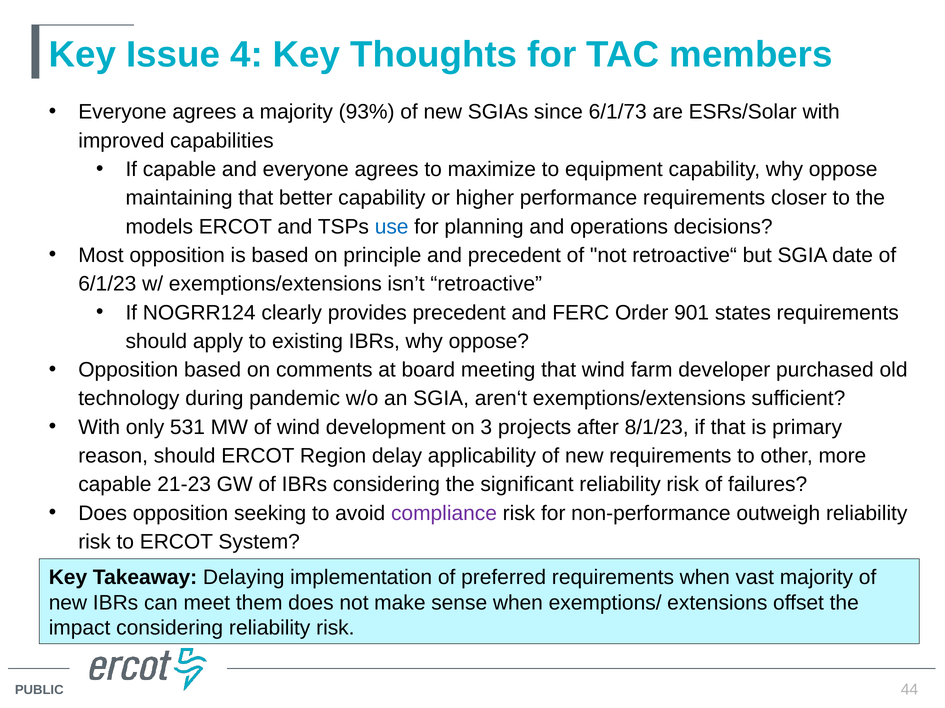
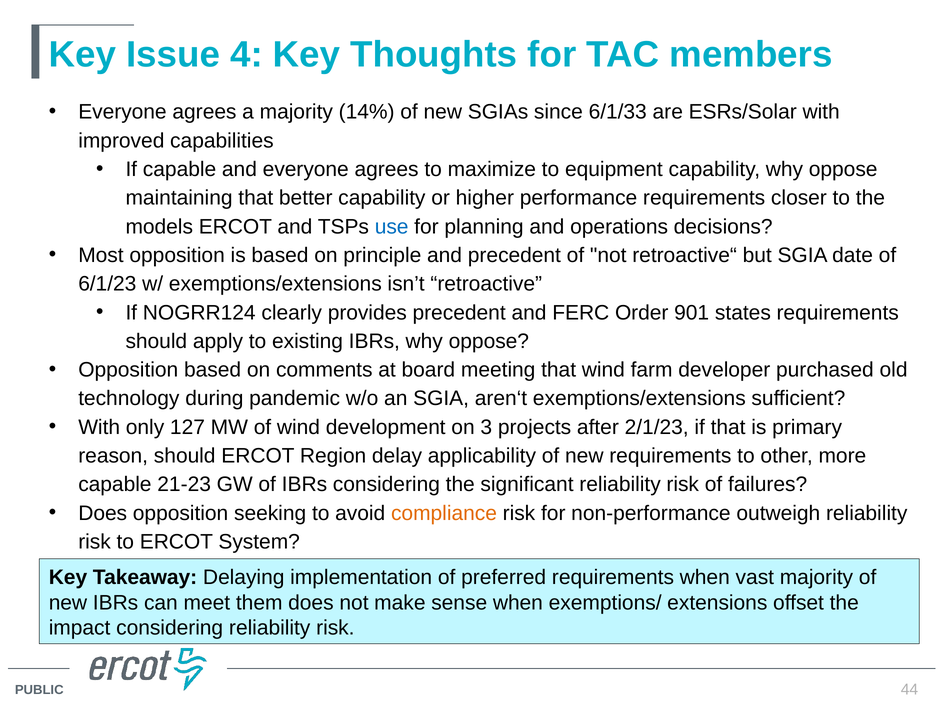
93%: 93% -> 14% (367, 112)
6/1/73: 6/1/73 -> 6/1/33 (618, 112)
531: 531 -> 127 (187, 428)
8/1/23: 8/1/23 -> 2/1/23 (657, 428)
compliance colour: purple -> orange (444, 514)
